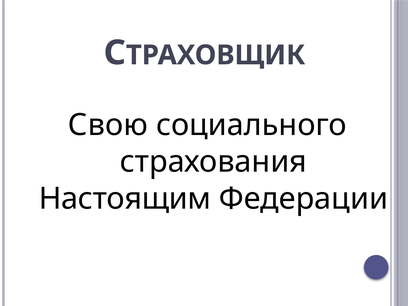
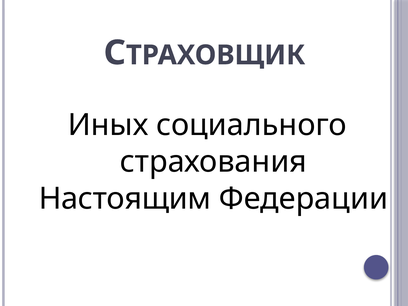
Свою: Свою -> Иных (108, 125)
